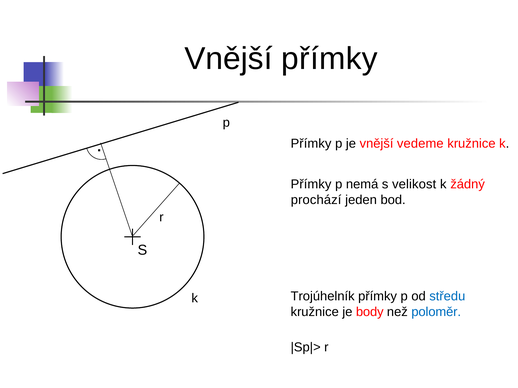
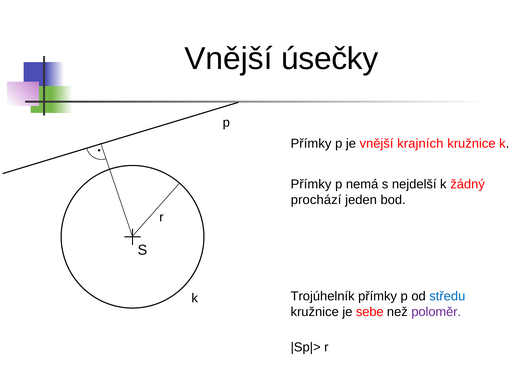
Vnější přímky: přímky -> úsečky (330, 59)
vedeme: vedeme -> krajních (420, 144)
velikost: velikost -> nejdelší (414, 185)
body: body -> sebe (370, 312)
poloměr colour: blue -> purple (436, 312)
